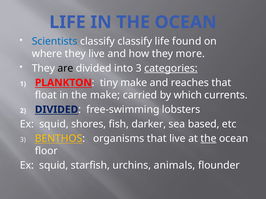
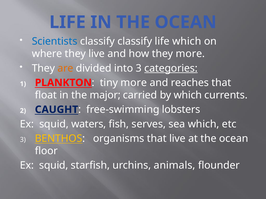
life found: found -> which (187, 41)
are colour: black -> orange (65, 68)
tiny make: make -> more (134, 83)
the make: make -> major (105, 95)
DIVIDED: DIVIDED -> CAUGHT (57, 110)
shores: shores -> waters (89, 124)
darker: darker -> serves (149, 124)
sea based: based -> which (204, 124)
the underline: present -> none (208, 139)
